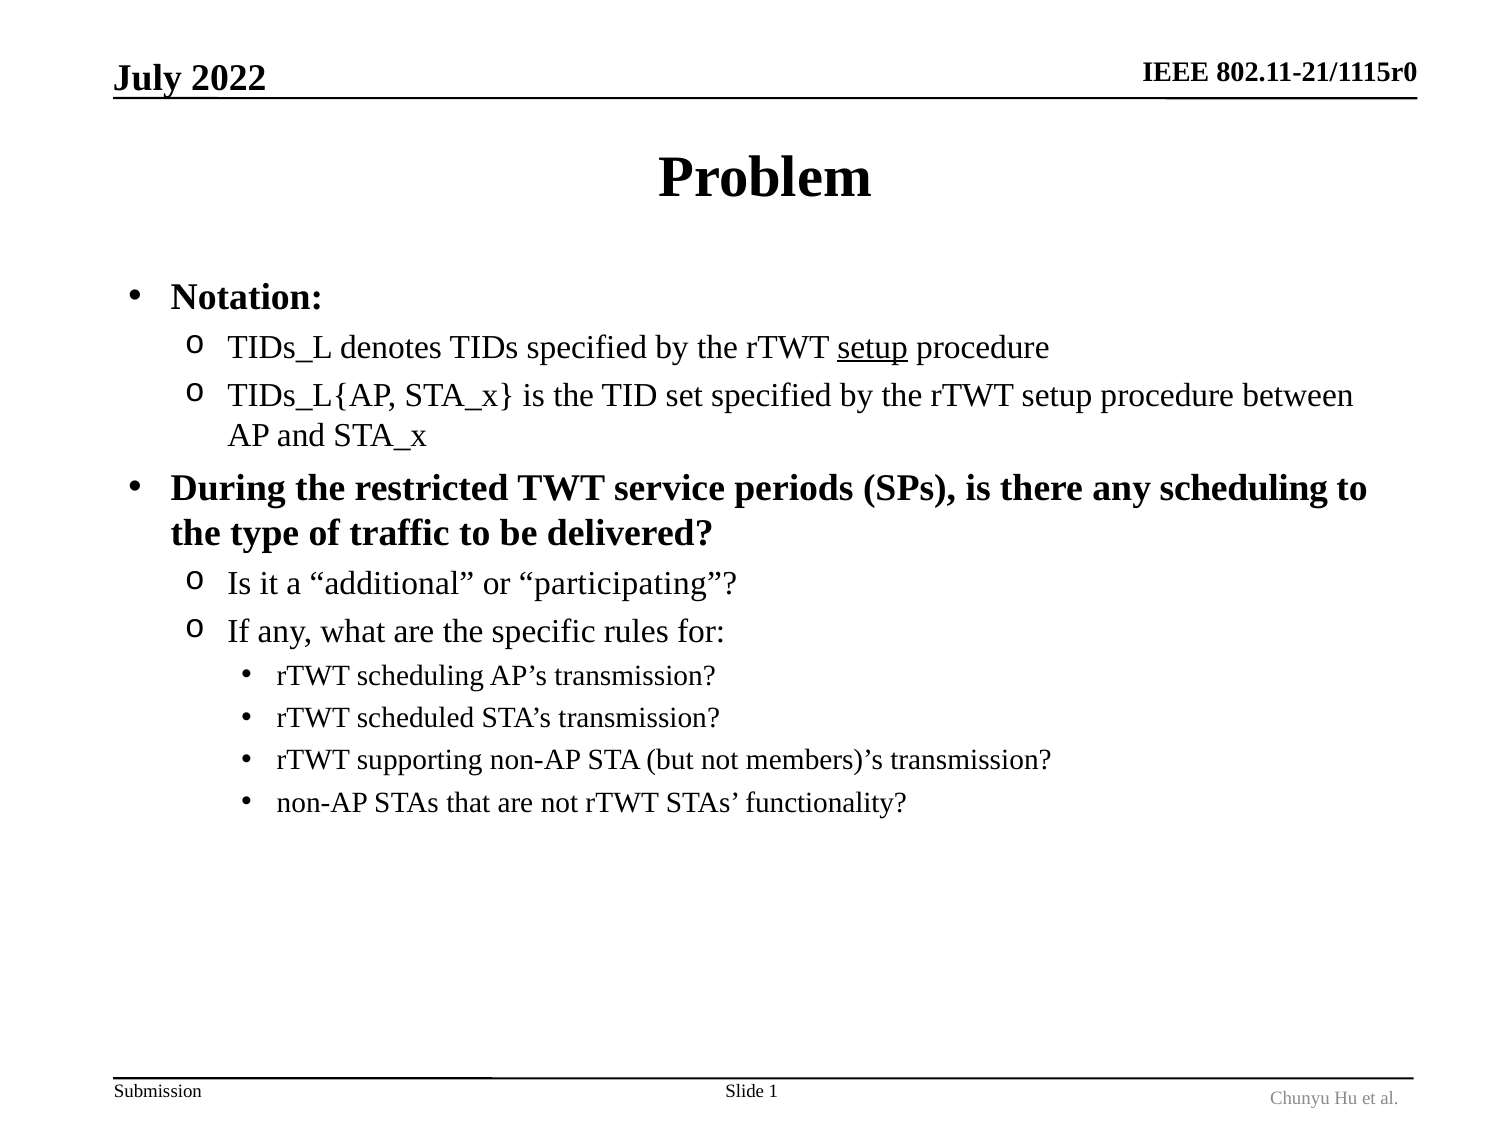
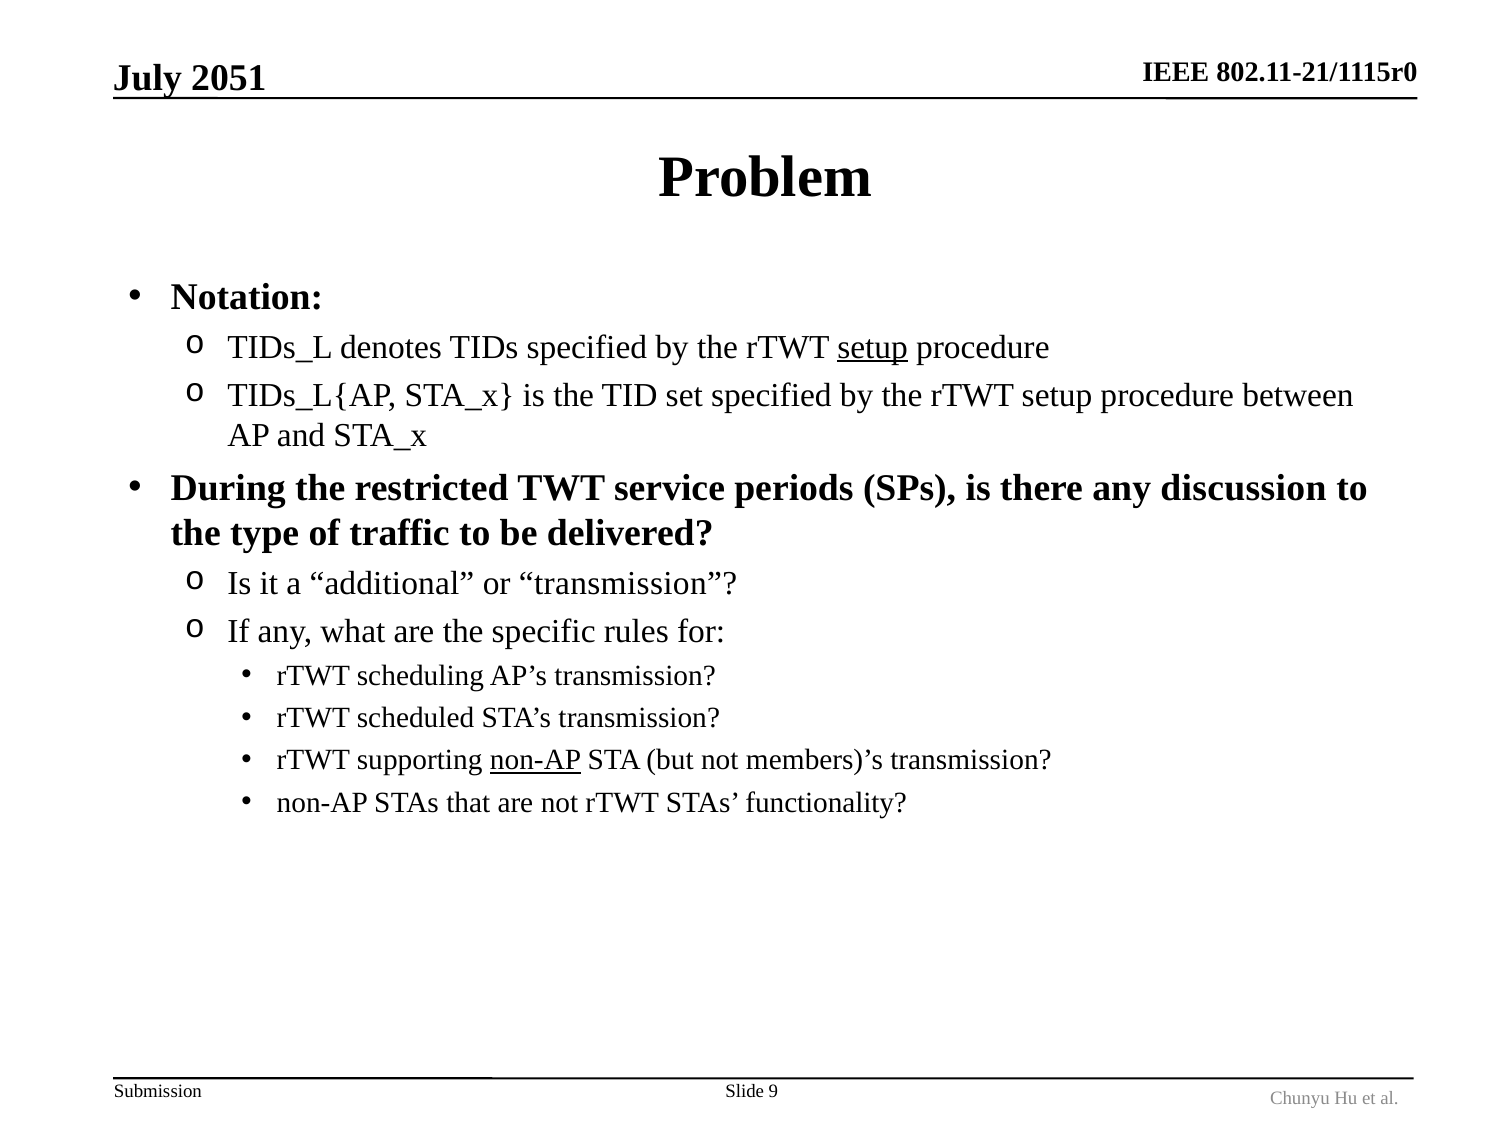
2022: 2022 -> 2051 (229, 78)
any scheduling: scheduling -> discussion (1244, 488)
or participating: participating -> transmission (628, 583)
non-AP underline: none -> present (536, 760)
1: 1 -> 9 (773, 1091)
